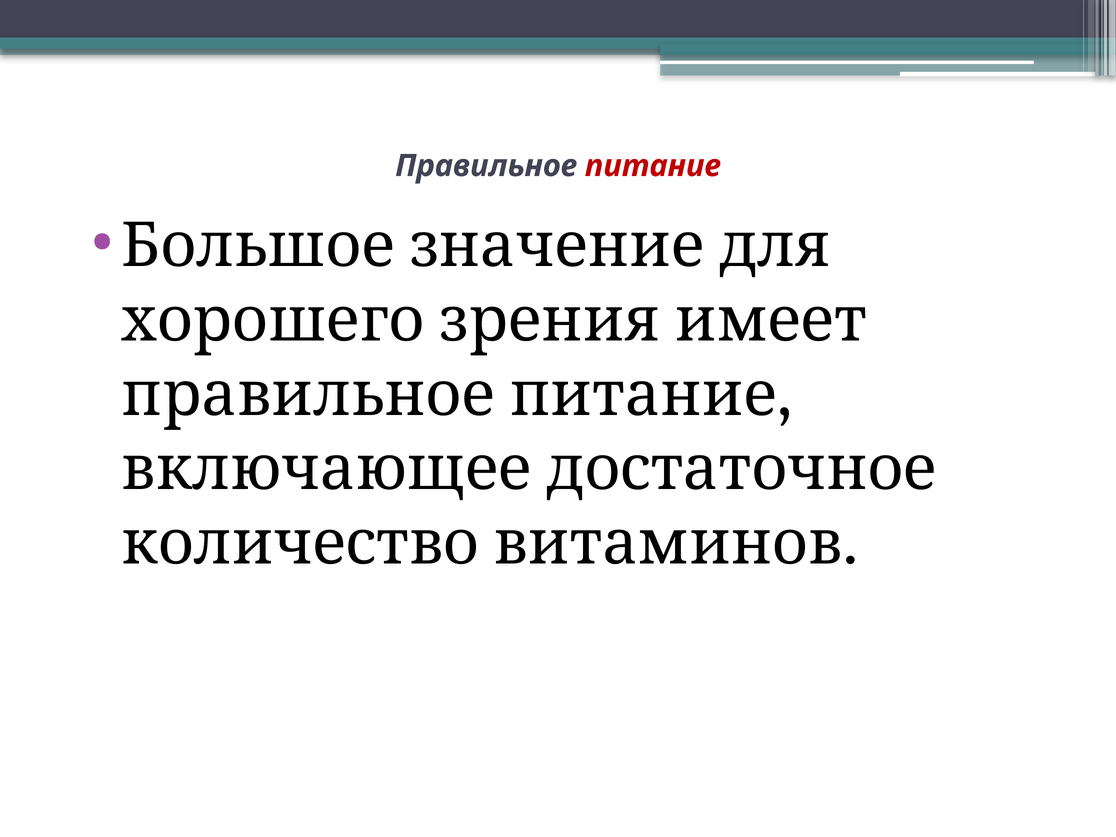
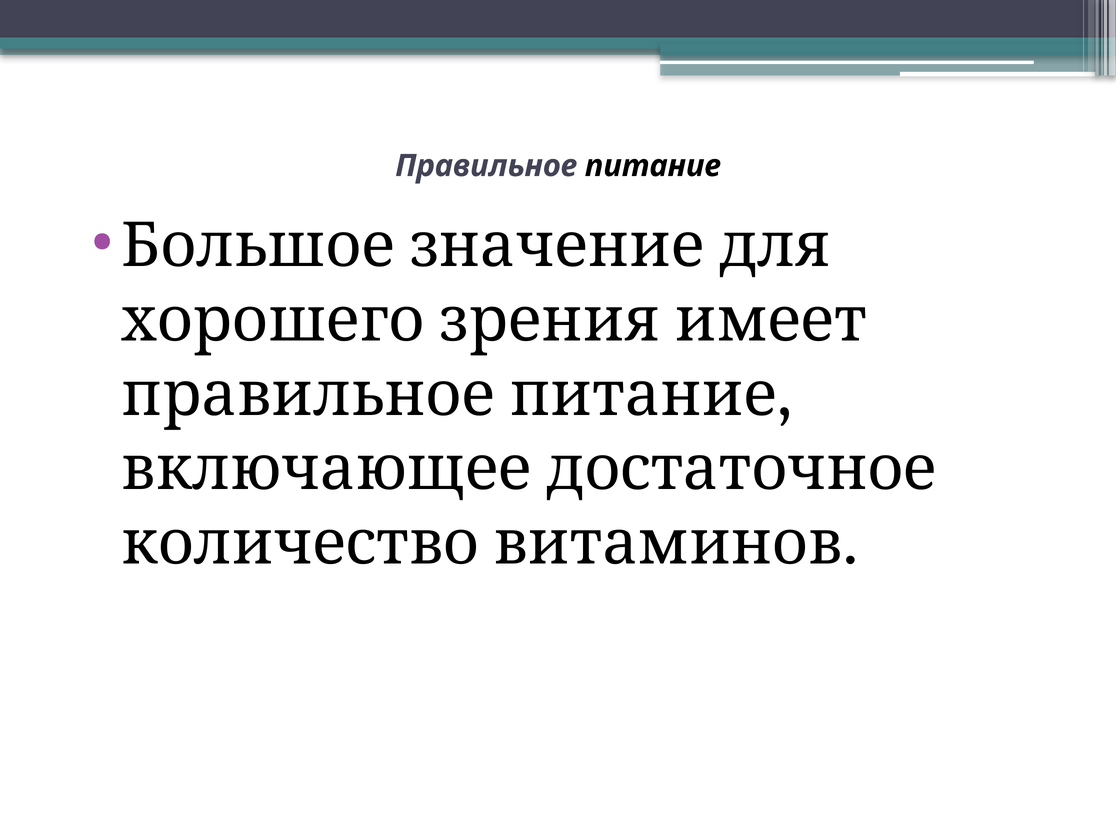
питание colour: red -> black (653, 166)
